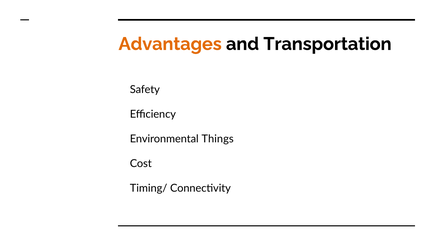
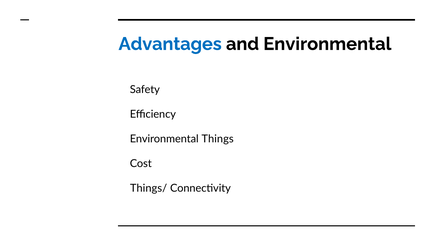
Advantages colour: orange -> blue (170, 44)
and Transportation: Transportation -> Environmental (327, 44)
Timing/: Timing/ -> Things/ (149, 188)
